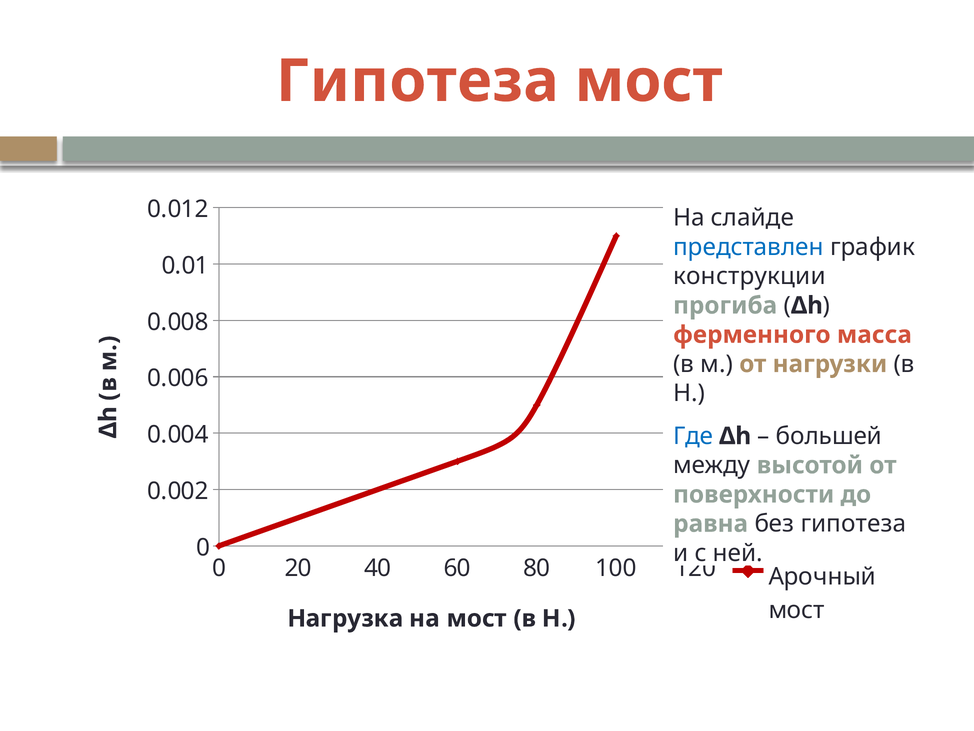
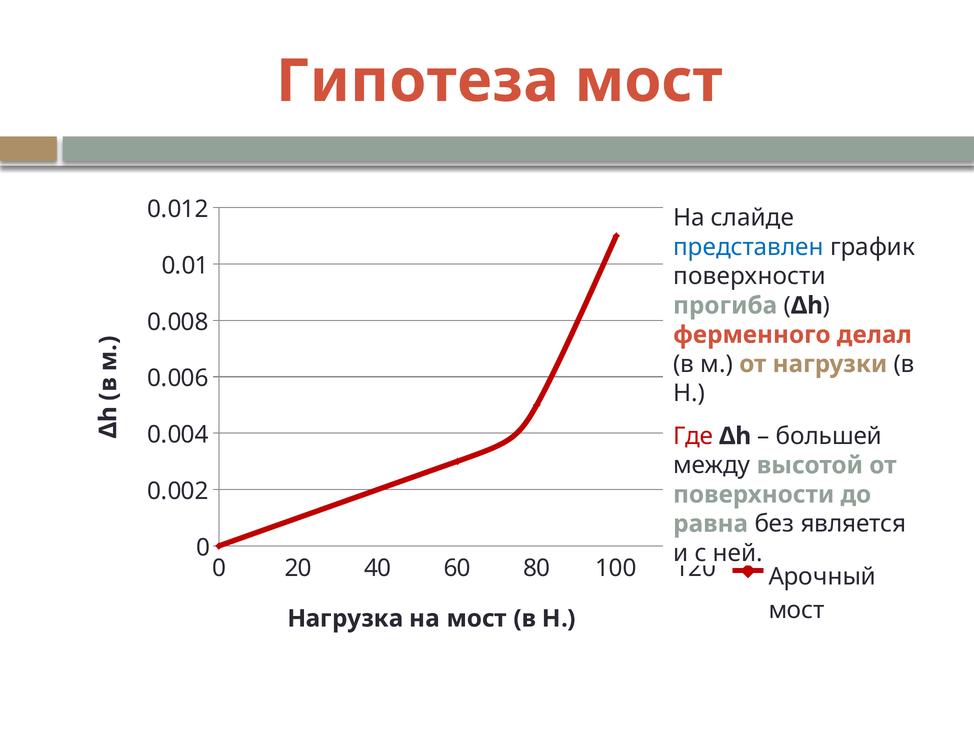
конструкции: конструкции -> поверхности (750, 276)
масса: масса -> делал (874, 335)
Где colour: blue -> red (693, 436)
без гипотеза: гипотеза -> является (853, 523)
